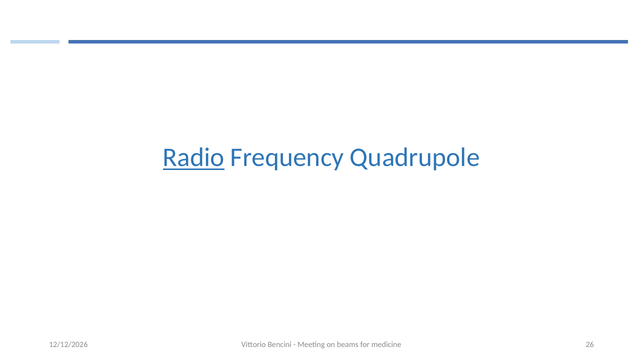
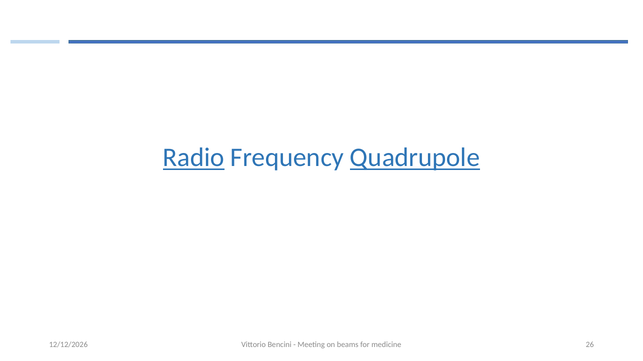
Quadrupole underline: none -> present (415, 158)
